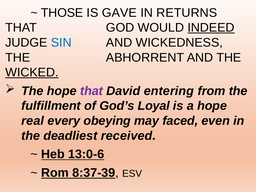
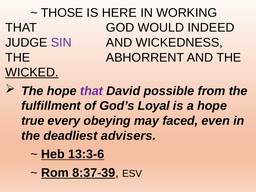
GAVE: GAVE -> HERE (119, 13)
RETURNS: RETURNS -> WORKING (187, 13)
INDEED underline: present -> none (211, 28)
SIN colour: blue -> purple (61, 43)
entering: entering -> possible (169, 91)
real: real -> true (33, 121)
received: received -> advisers (128, 136)
13:0-6: 13:0-6 -> 13:3-6 (86, 154)
